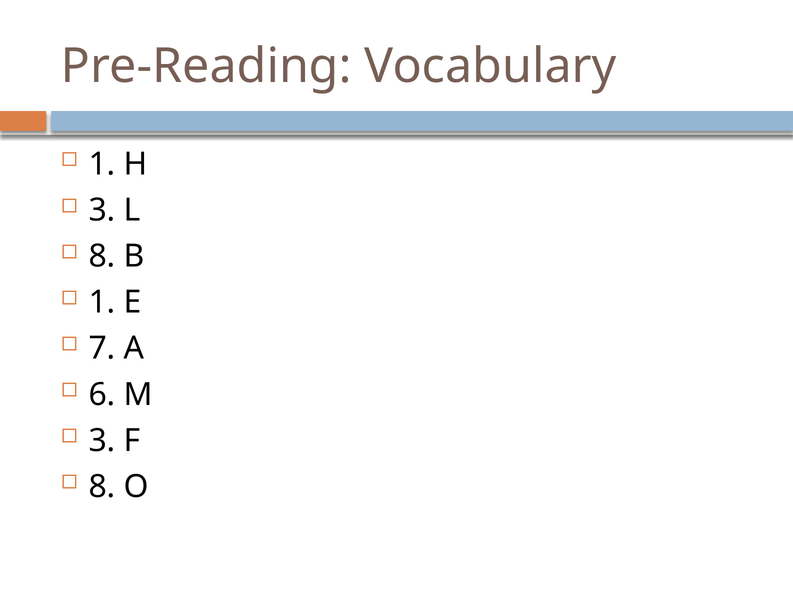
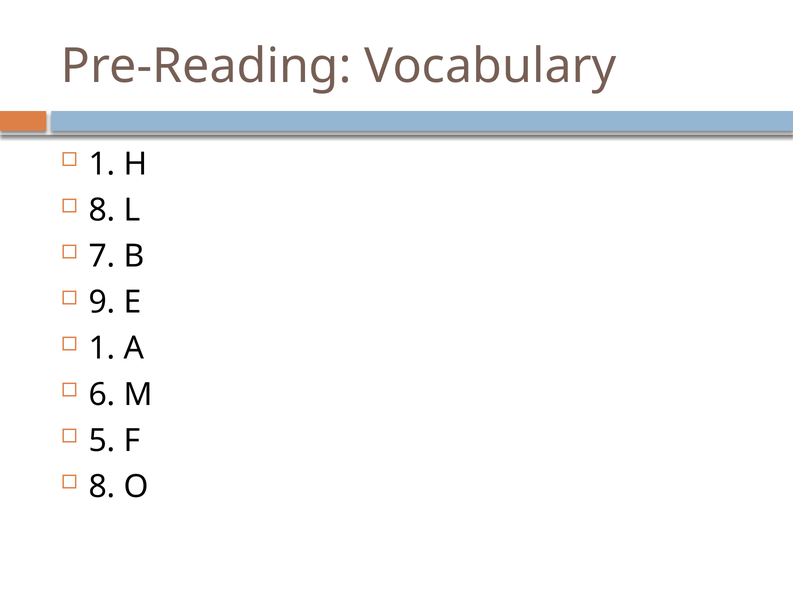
3: 3 -> 8 (102, 210)
8: 8 -> 7 (102, 256)
1: 1 -> 9 (102, 302)
7: 7 -> 1 (102, 348)
3: 3 -> 5 (102, 440)
